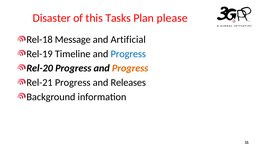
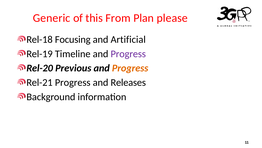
Disaster: Disaster -> Generic (52, 18)
Tasks: Tasks -> From (118, 18)
Message: Message -> Focusing (73, 39)
Progress colour: blue -> purple (128, 54)
Rel-20 Progress: Progress -> Previous (73, 68)
